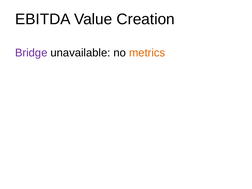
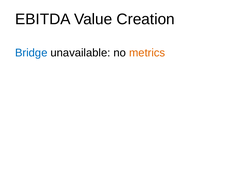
Bridge colour: purple -> blue (31, 53)
